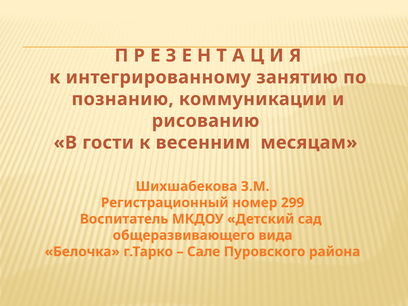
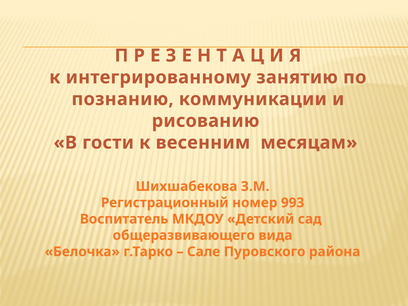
299: 299 -> 993 (293, 203)
